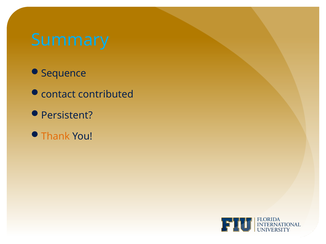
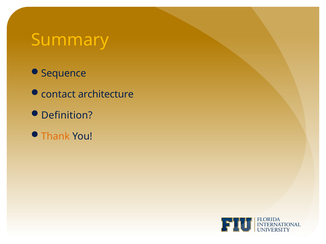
Summary colour: light blue -> yellow (70, 40)
contributed: contributed -> architecture (106, 95)
Persistent: Persistent -> Definition (67, 116)
